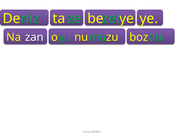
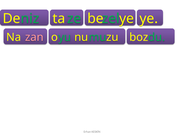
zan colour: white -> pink (34, 37)
